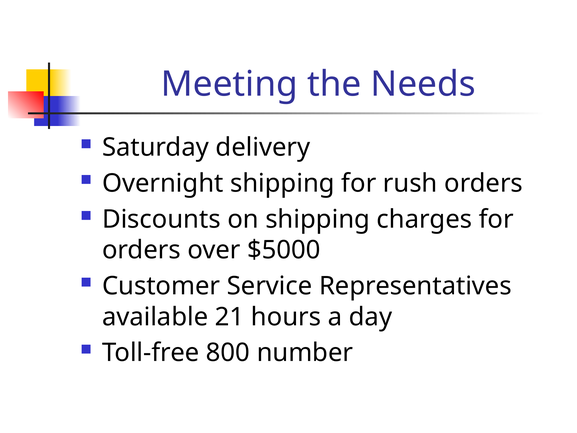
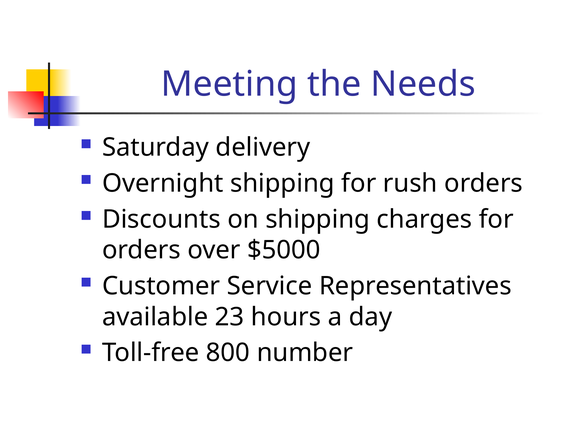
21: 21 -> 23 (230, 317)
